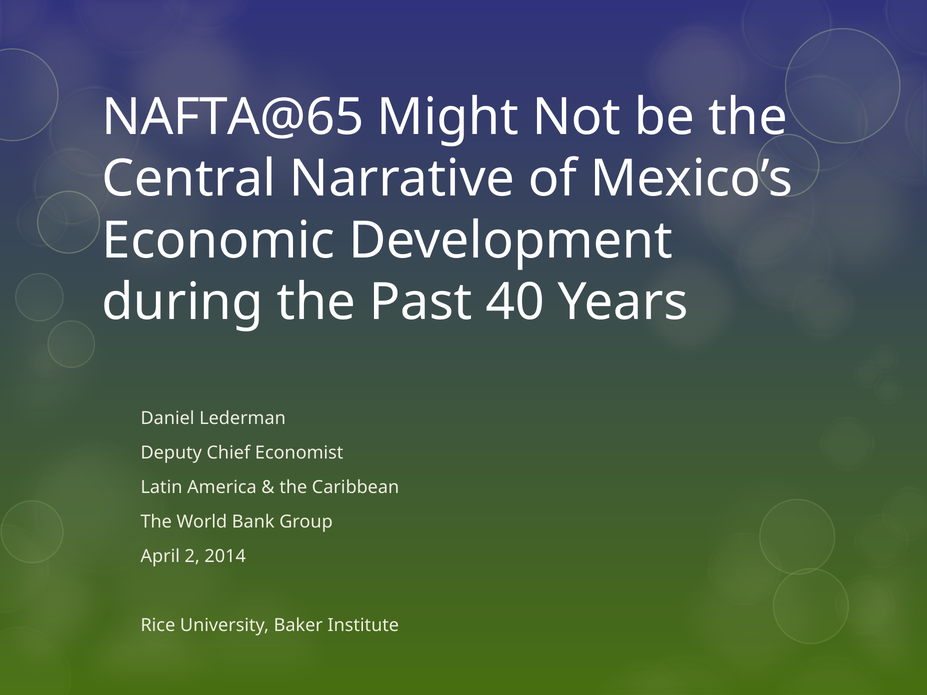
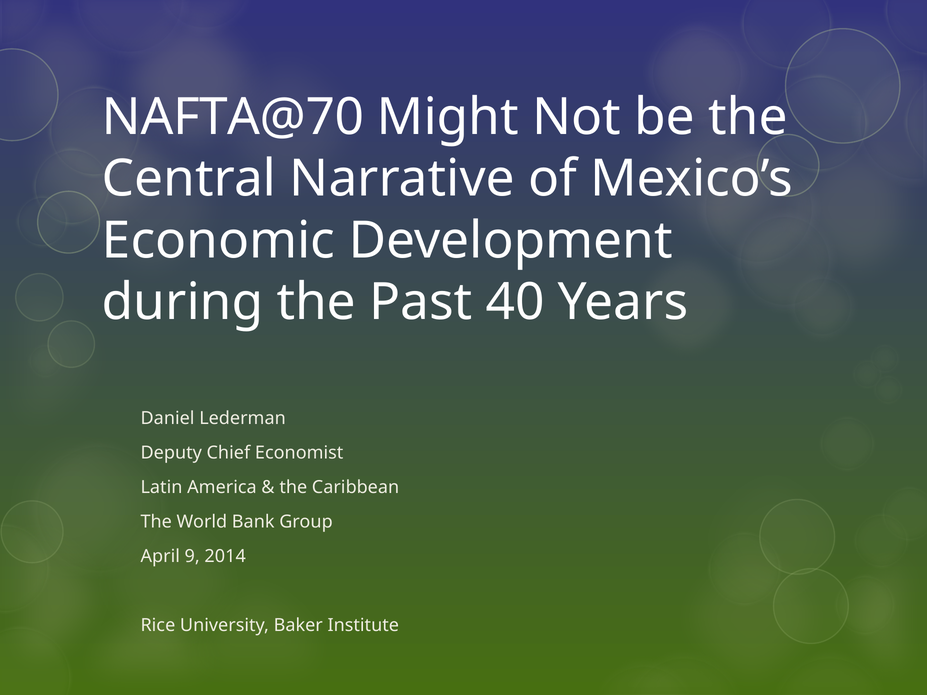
NAFTA@65: NAFTA@65 -> NAFTA@70 (233, 117)
2: 2 -> 9 (192, 557)
